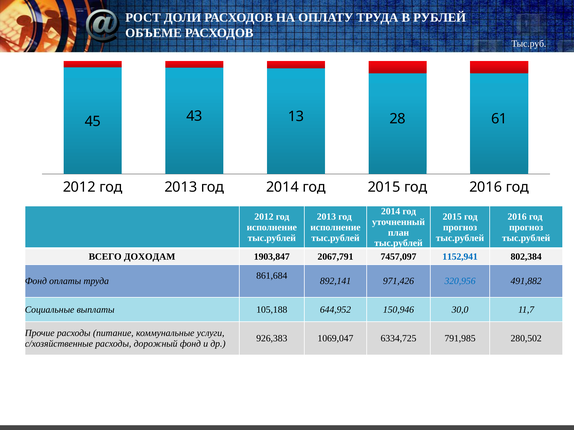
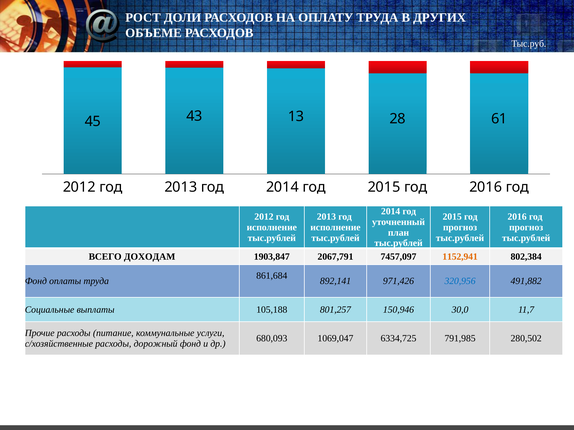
РУБЛЕЙ: РУБЛЕЙ -> ДРУГИХ (440, 18)
1152,941 colour: blue -> orange (460, 257)
644,952: 644,952 -> 801,257 (335, 310)
926,383: 926,383 -> 680,093 (272, 339)
